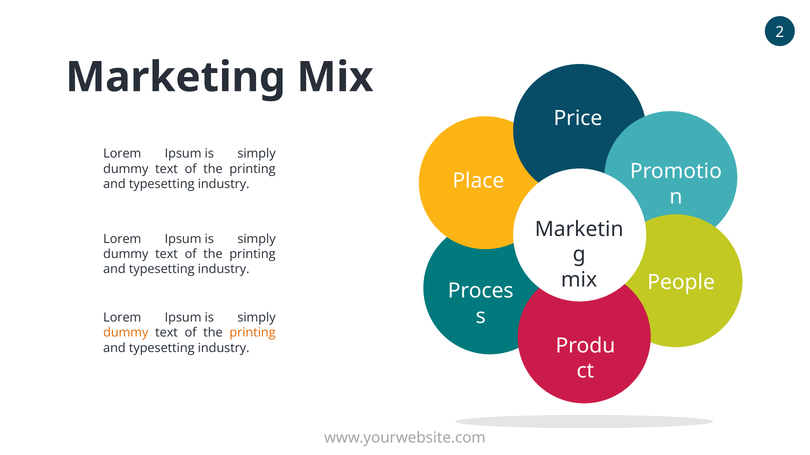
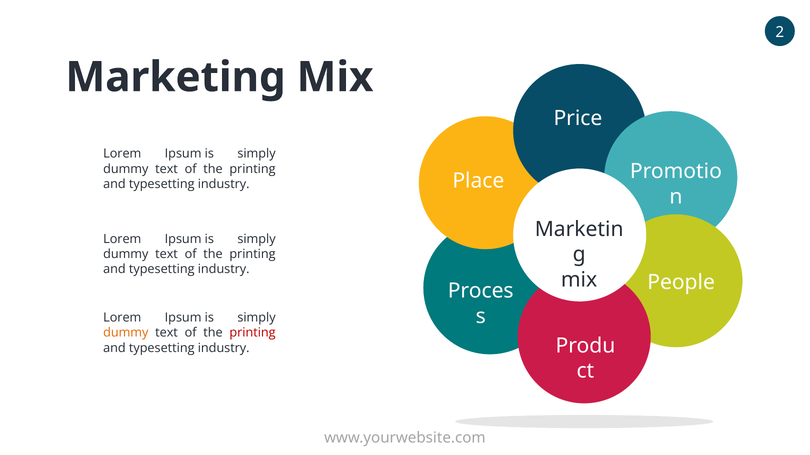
printing colour: orange -> red (252, 333)
